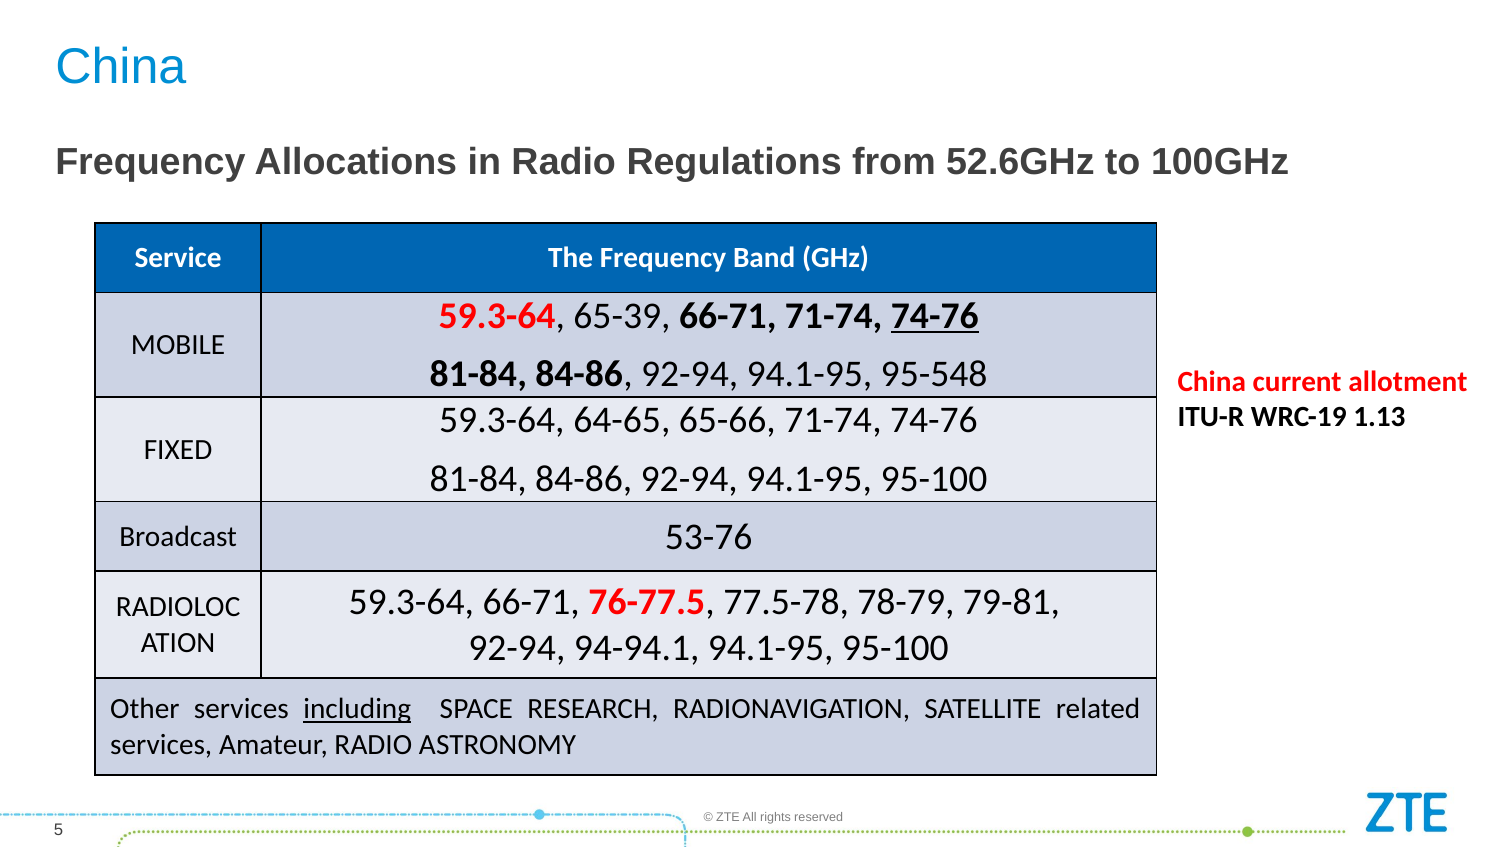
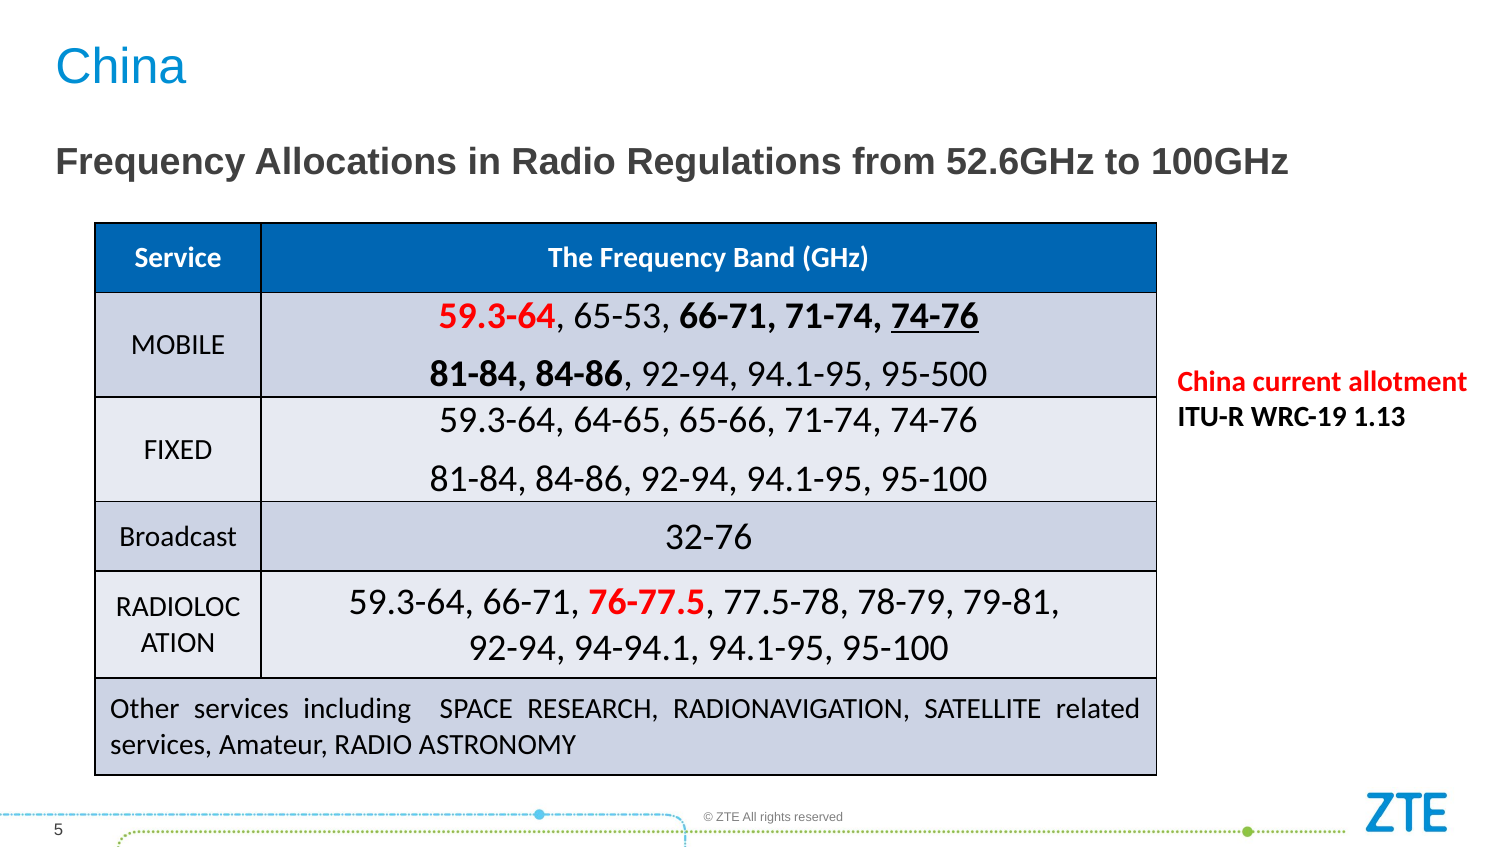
65-39: 65-39 -> 65-53 (622, 316)
95-548: 95-548 -> 95-500 (934, 374)
53-76: 53-76 -> 32-76 (709, 537)
including underline: present -> none (357, 709)
